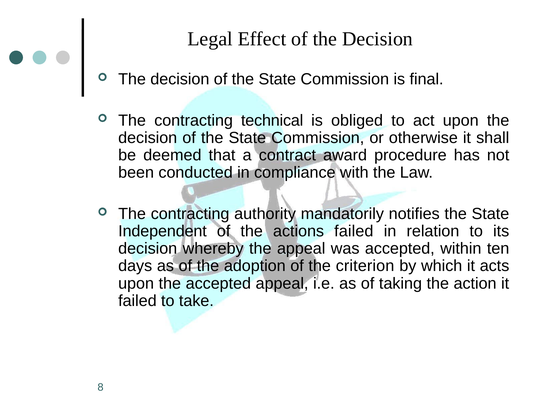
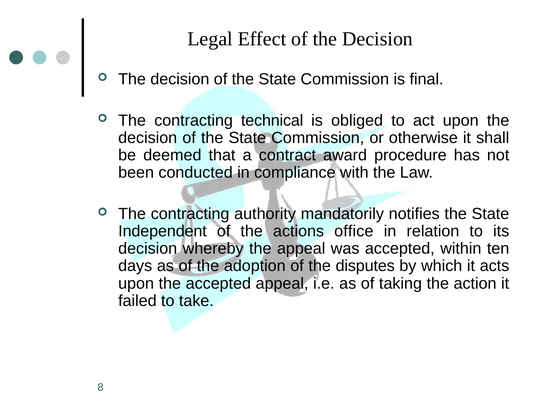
actions failed: failed -> office (354, 231)
criterion: criterion -> disputes (365, 266)
